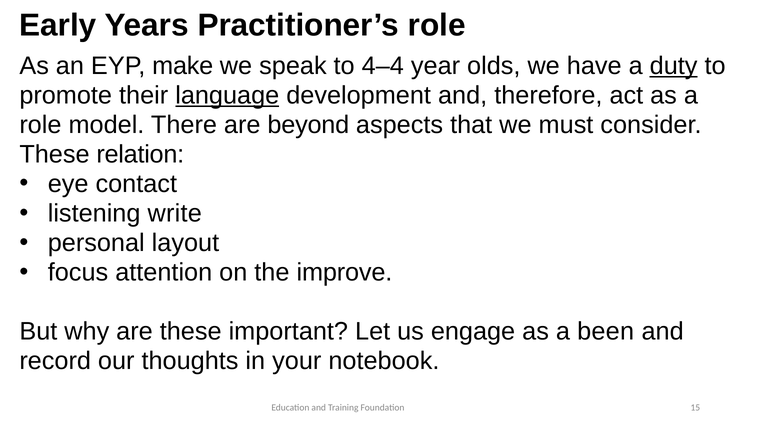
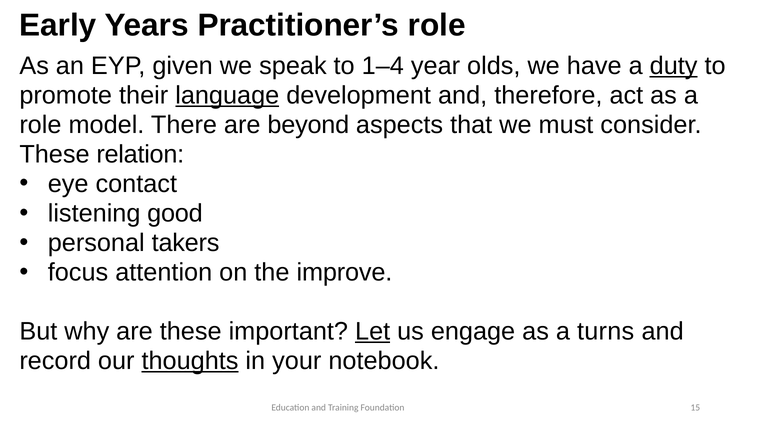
make: make -> given (183, 66)
4–4: 4–4 -> 1–4 (383, 66)
write: write -> good (175, 213)
layout: layout -> takers (186, 243)
Let underline: none -> present (373, 331)
been: been -> turns (606, 331)
thoughts underline: none -> present (190, 361)
